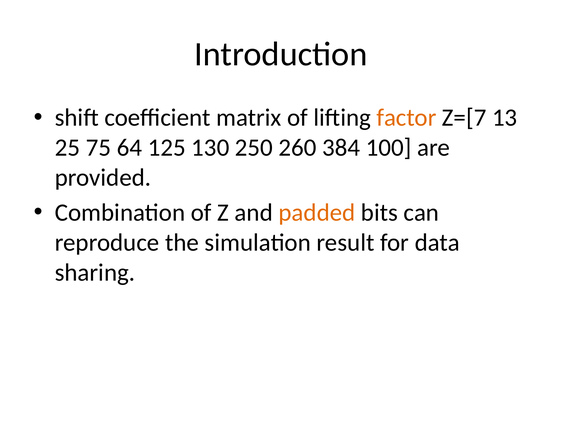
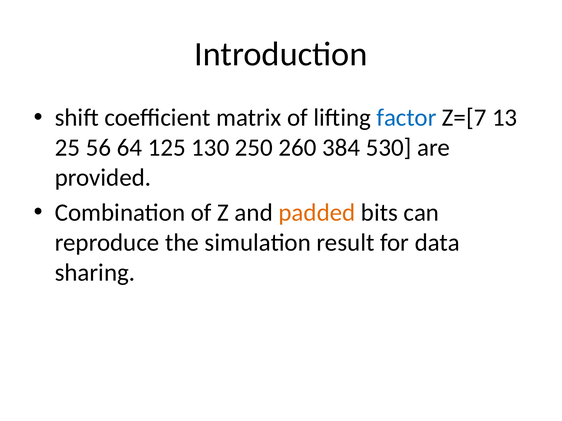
factor colour: orange -> blue (407, 118)
75: 75 -> 56 (98, 148)
100: 100 -> 530 (389, 148)
